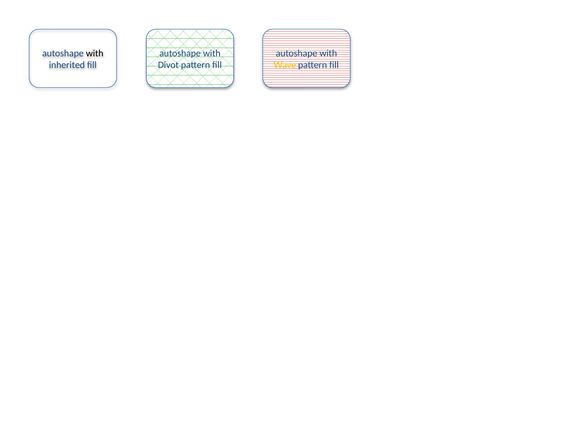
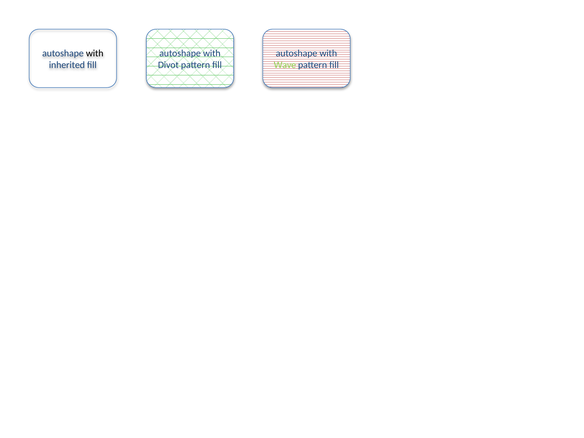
Wave colour: yellow -> light green (285, 65)
